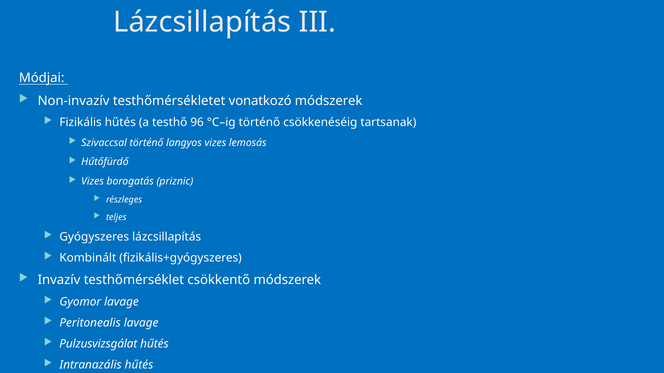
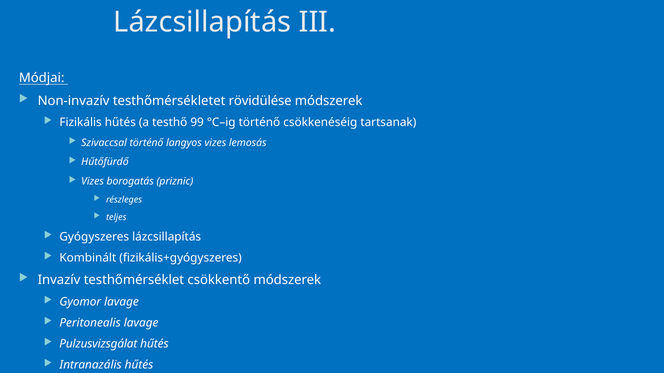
vonatkozó: vonatkozó -> rövidülése (260, 101)
96: 96 -> 99 (197, 123)
